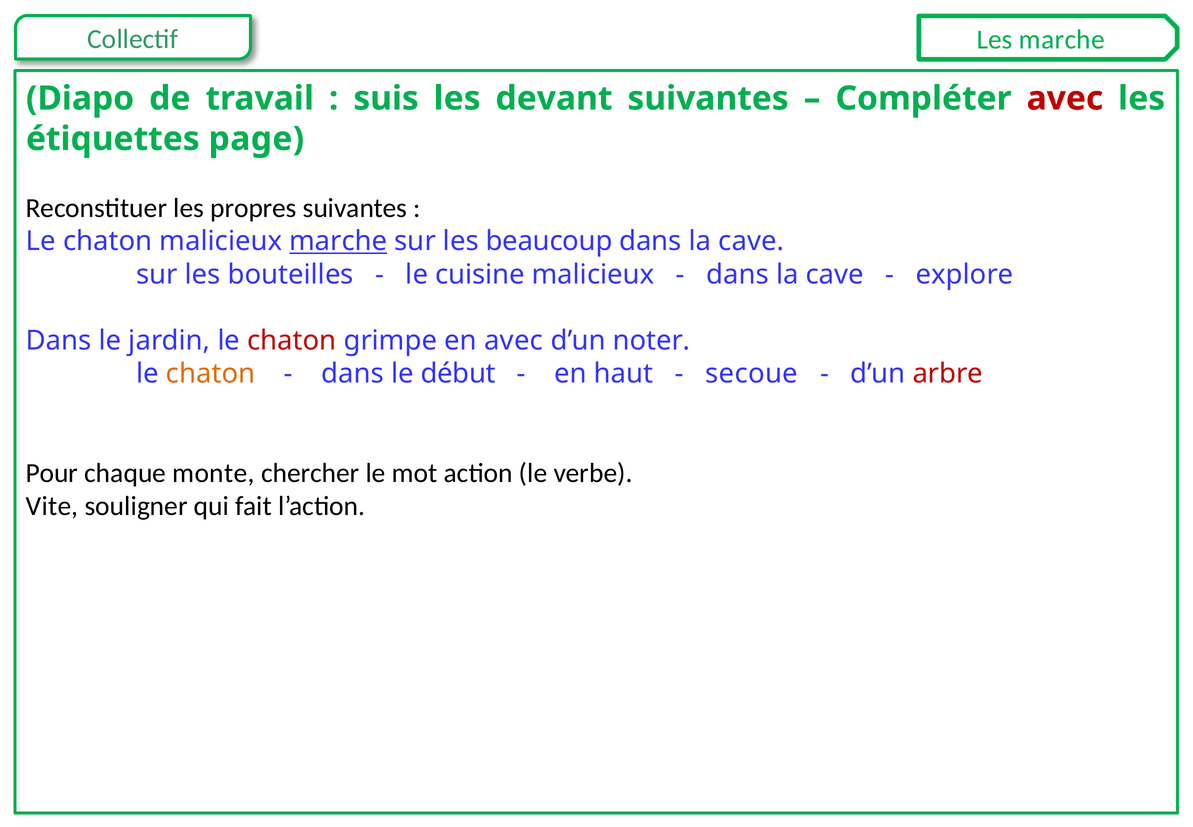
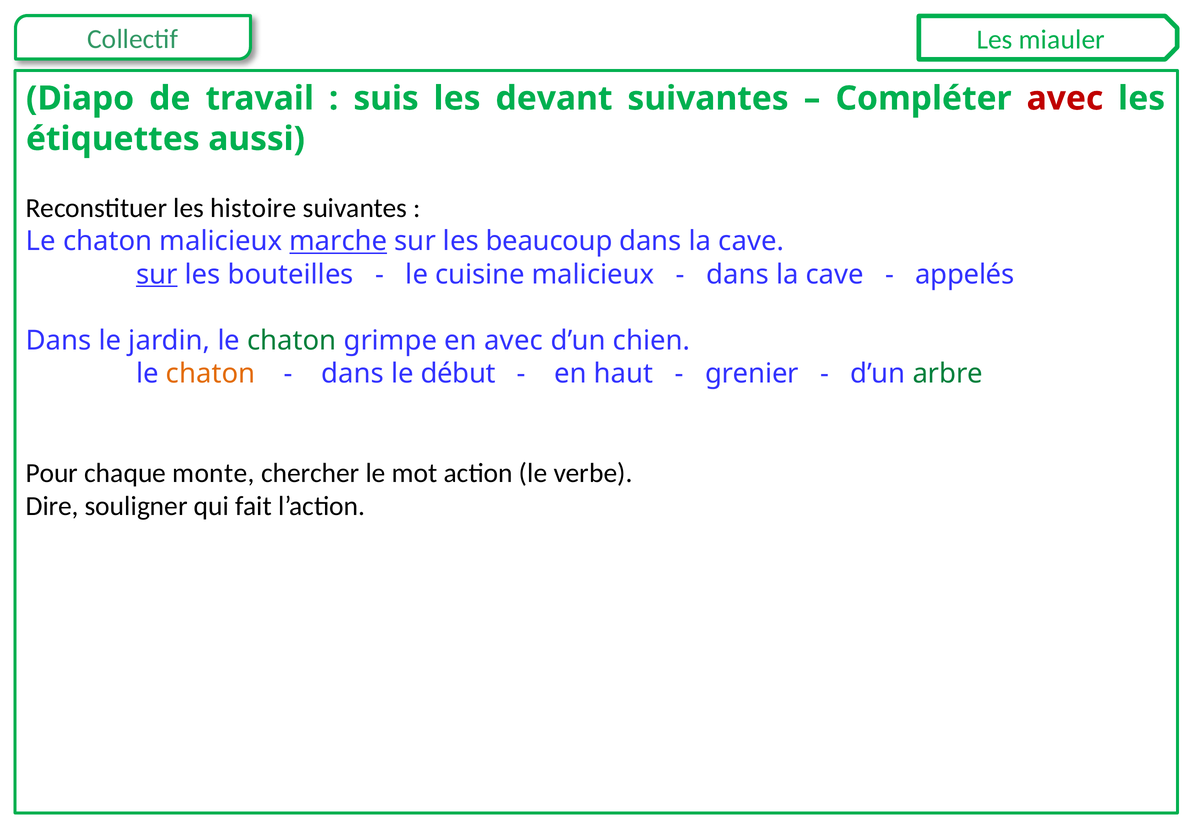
Les marche: marche -> miauler (1062, 40)
page: page -> aussi (257, 139)
propres: propres -> histoire (253, 208)
sur underline: none -> present (157, 274)
explore: explore -> appelés (965, 274)
chaton colour: red -> green (292, 340)
noter: noter -> chien (651, 340)
secoue: secoue -> grenier (752, 373)
arbre colour: red -> green (948, 373)
Vite: Vite -> Dire (52, 506)
